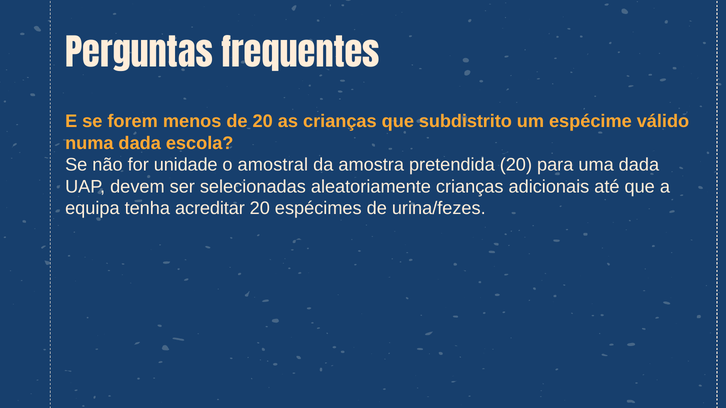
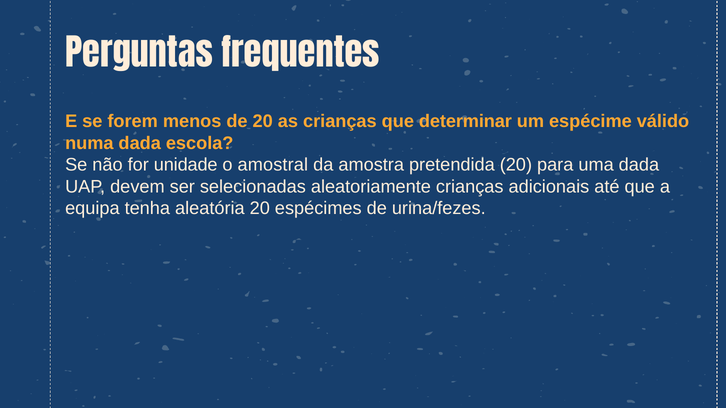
subdistrito: subdistrito -> determinar (465, 121)
acreditar: acreditar -> aleatória (210, 208)
